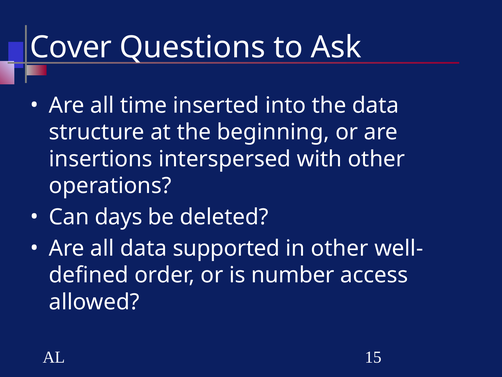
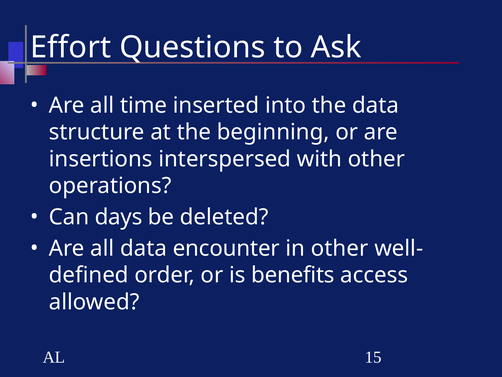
Cover: Cover -> Effort (71, 47)
supported: supported -> encounter (226, 248)
number: number -> benefits (293, 275)
